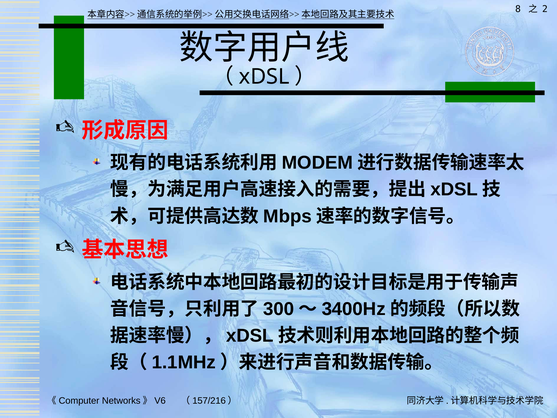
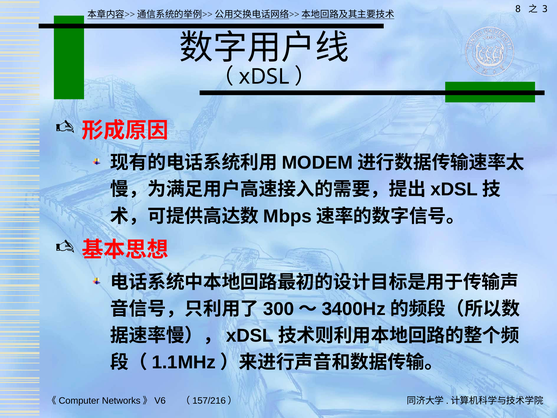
2: 2 -> 3 (545, 9)
